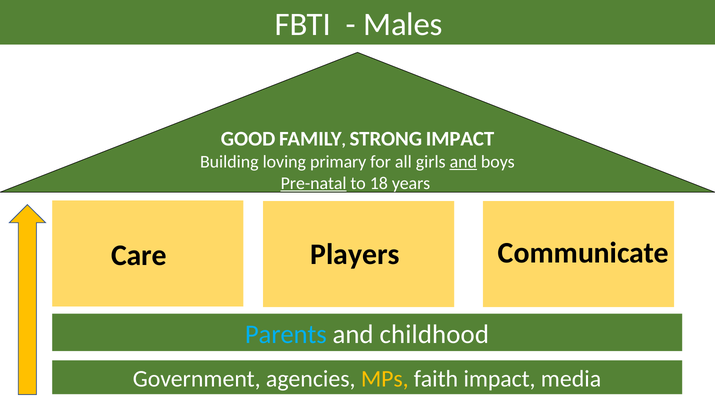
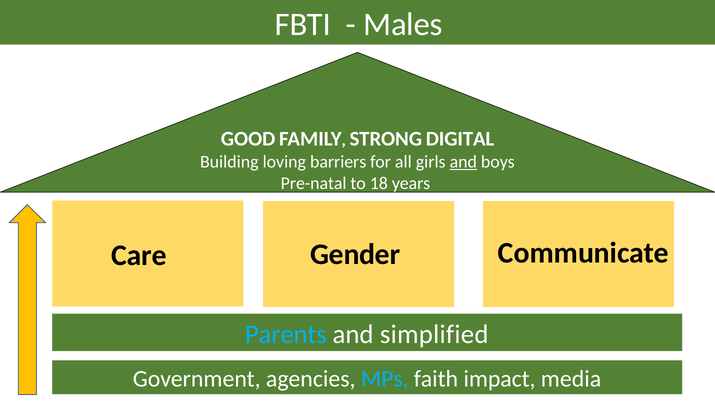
STRONG IMPACT: IMPACT -> DIGITAL (460, 139)
primary: primary -> barriers (338, 162)
Pre-natal underline: present -> none (314, 183)
Players: Players -> Gender (355, 254)
childhood: childhood -> simplified (434, 334)
MPs colour: yellow -> light blue (385, 379)
